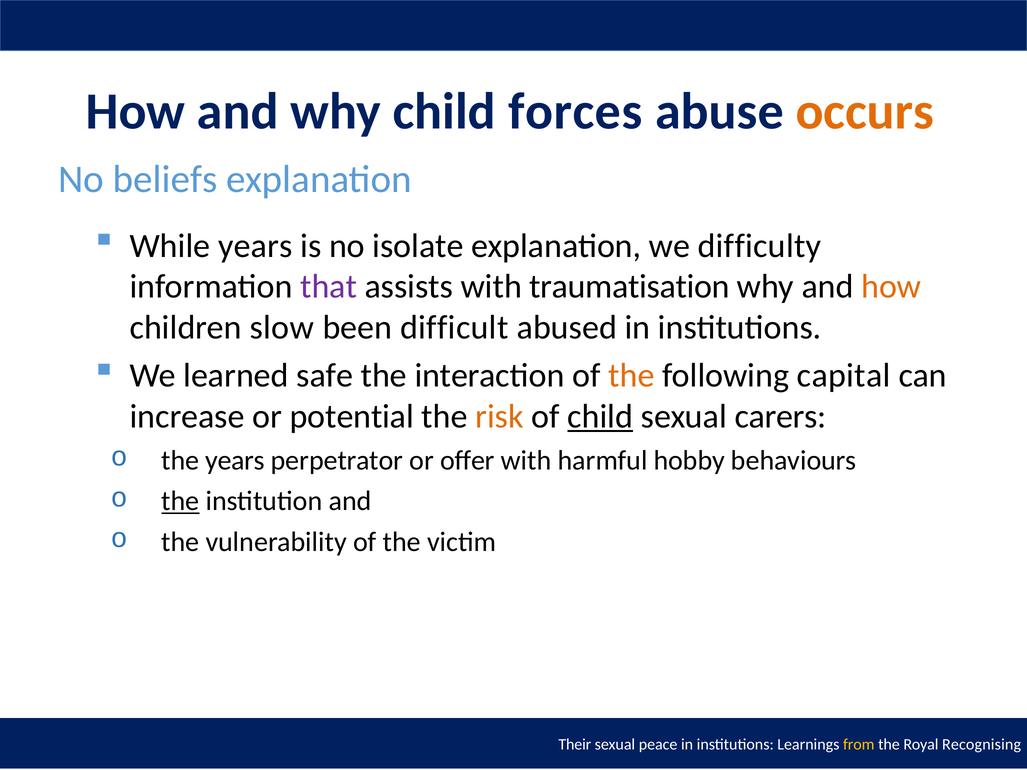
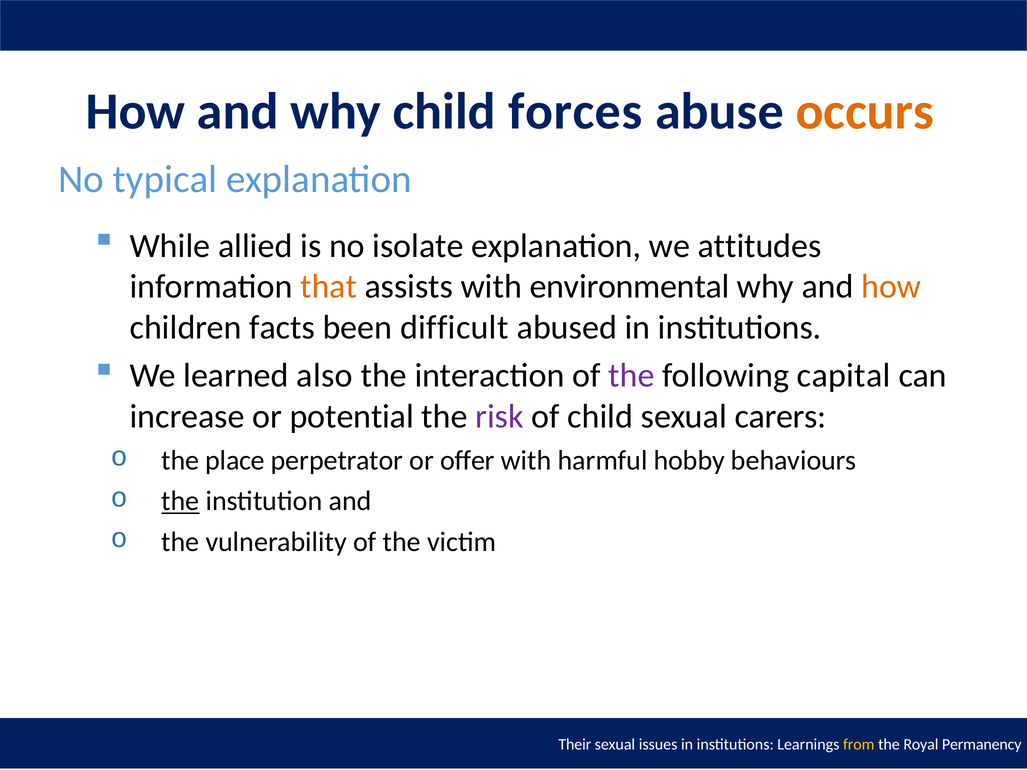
beliefs: beliefs -> typical (165, 179)
While years: years -> allied (255, 246)
difficulty: difficulty -> attitudes (760, 246)
that colour: purple -> orange (329, 287)
traumatisation: traumatisation -> environmental (630, 287)
slow: slow -> facts (282, 328)
safe: safe -> also (325, 376)
the colour: orange -> purple (631, 376)
risk colour: orange -> purple (500, 417)
child underline: present -> none (600, 417)
the years: years -> place (235, 460)
peace: peace -> issues (658, 745)
Recognising: Recognising -> Permanency (982, 745)
